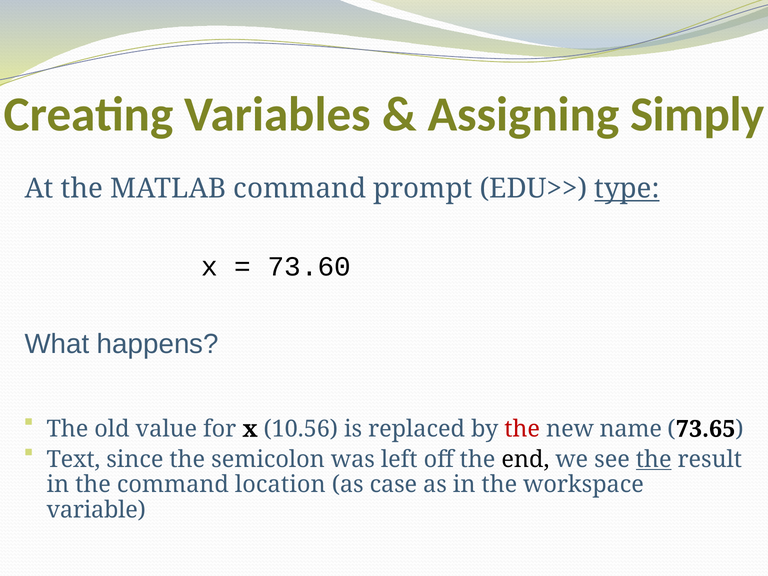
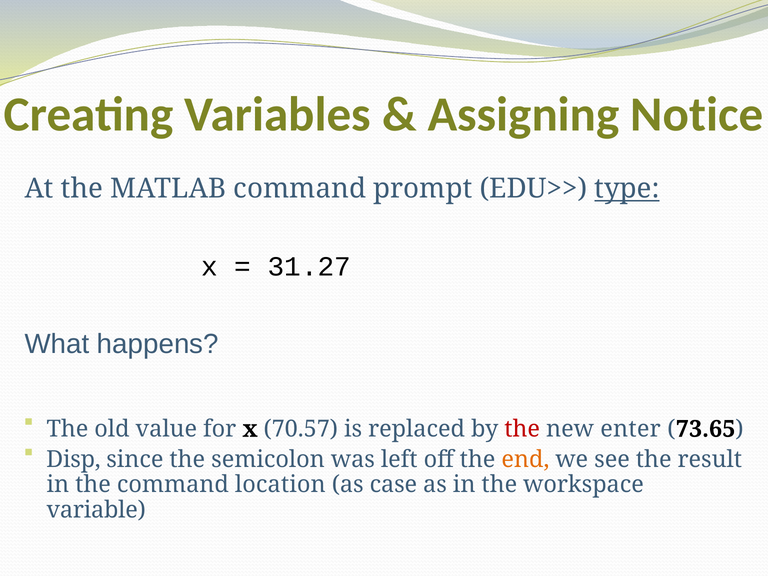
Simply: Simply -> Notice (697, 115)
73.60: 73.60 -> 31.27 (309, 267)
10.56: 10.56 -> 70.57 (301, 429)
name: name -> enter (631, 429)
Text: Text -> Disp (73, 459)
end colour: black -> orange (525, 459)
the underline: present -> none (654, 459)
